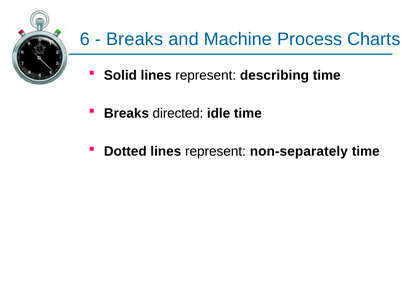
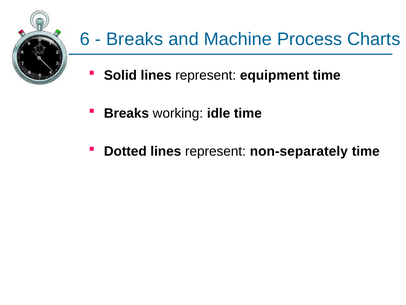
describing: describing -> equipment (274, 75)
directed: directed -> working (178, 113)
